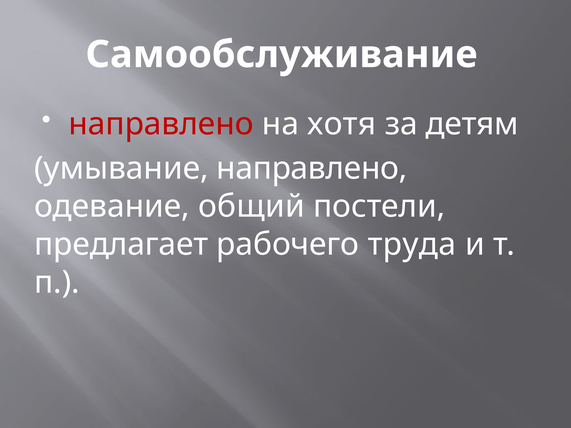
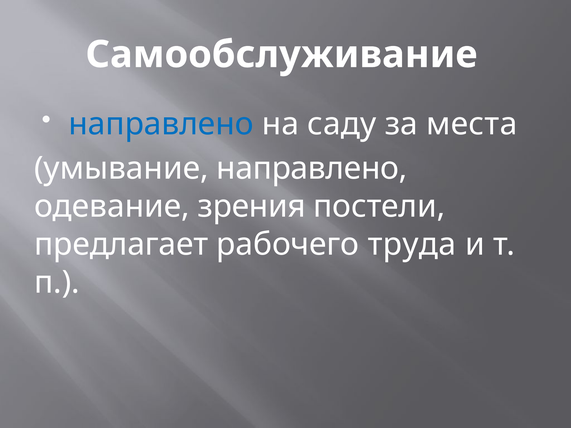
направлено colour: red -> blue (161, 124)
хотя: хотя -> саду (342, 124)
детям: детям -> места (472, 124)
общий: общий -> зрения (252, 206)
